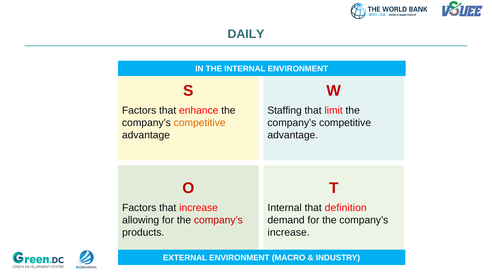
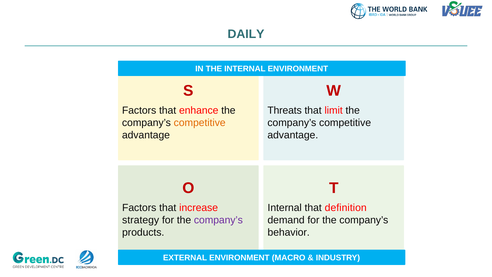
Staffing: Staffing -> Threats (285, 110)
allowing: allowing -> strategy (141, 220)
company’s colour: red -> purple (218, 220)
increase: increase -> behavior (289, 232)
